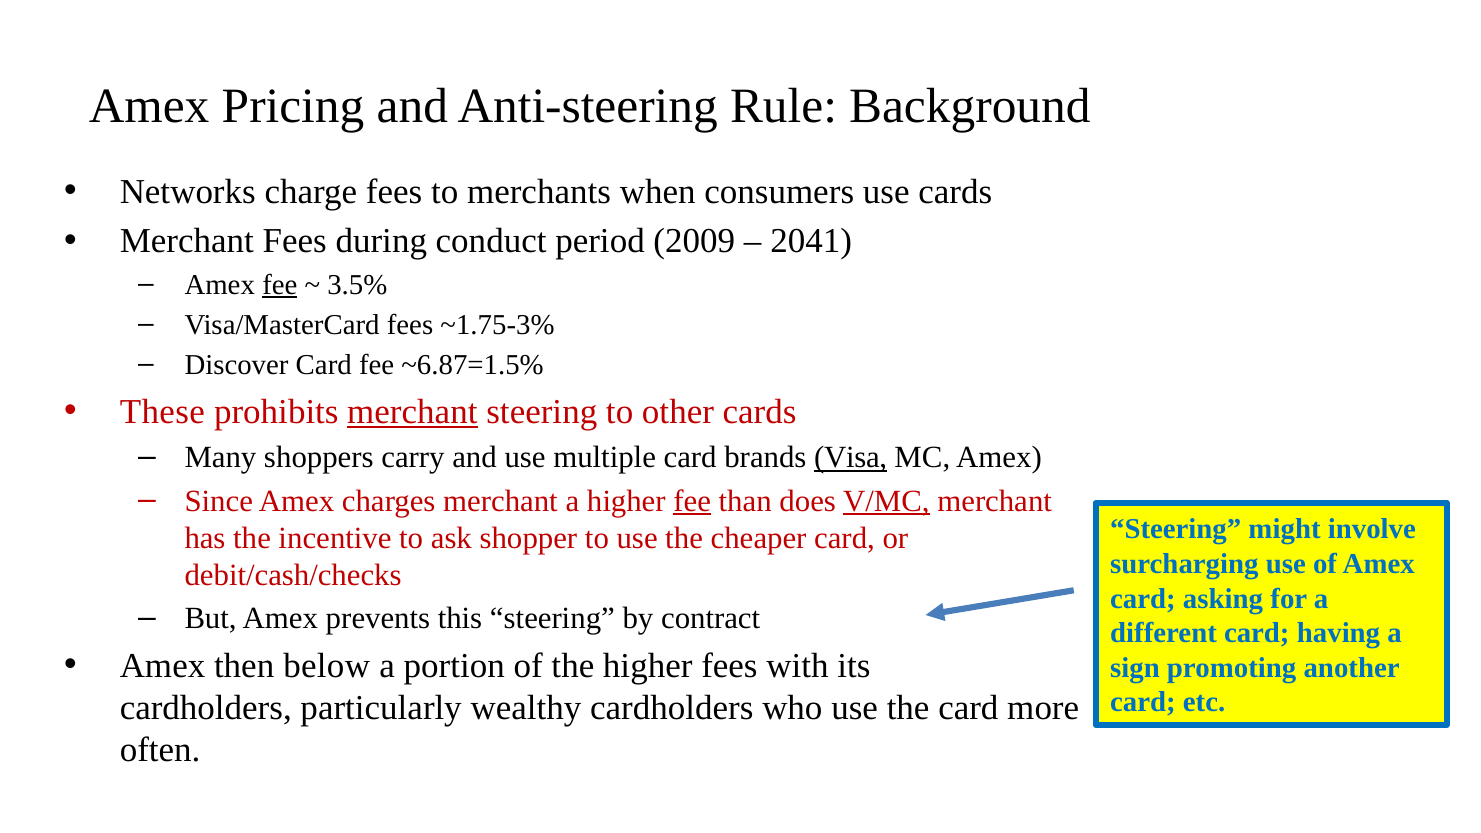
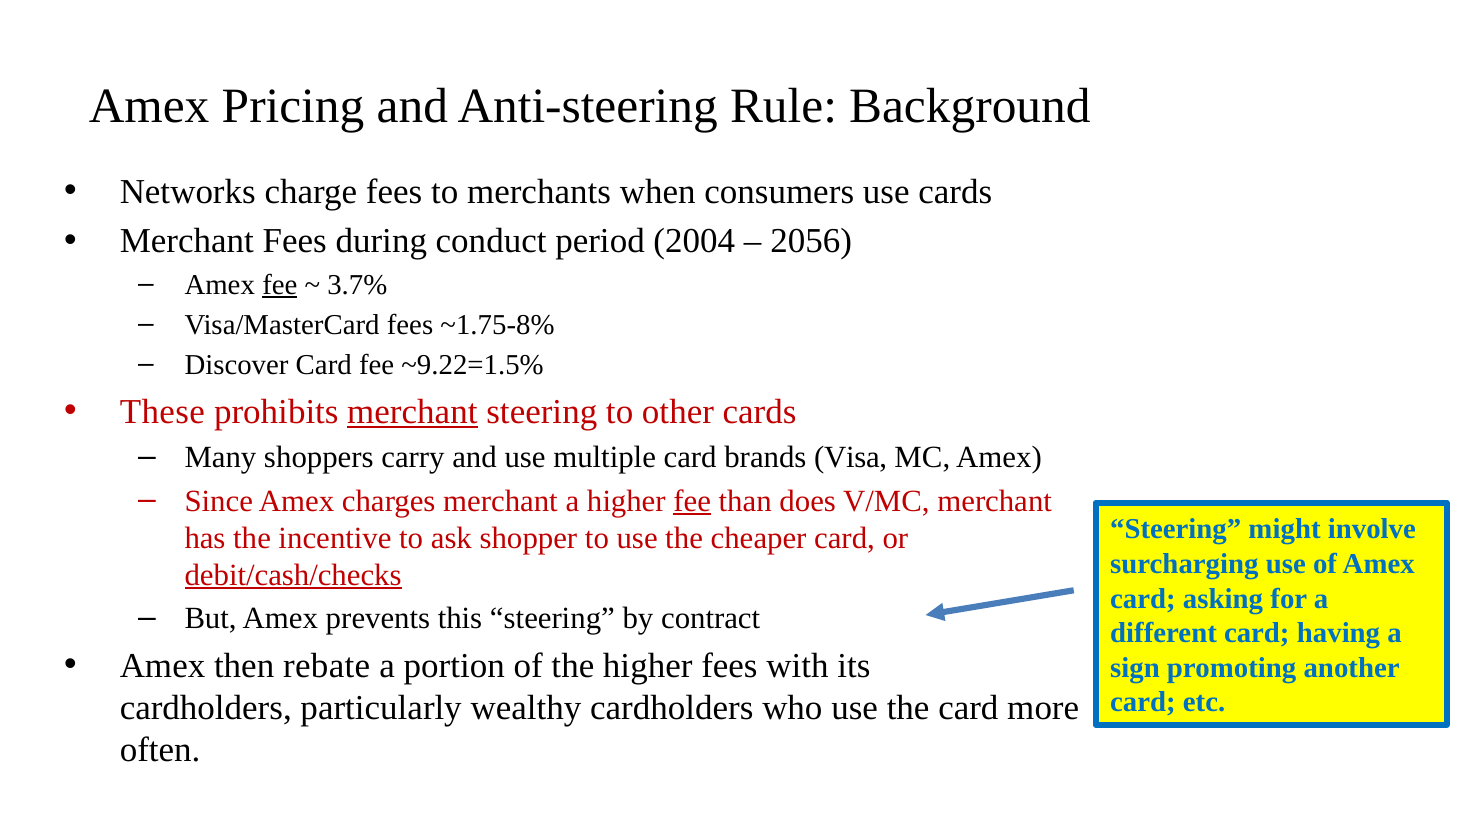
2009: 2009 -> 2004 (694, 241)
2041: 2041 -> 2056 (811, 241)
3.5%: 3.5% -> 3.7% (357, 285)
~1.75-3%: ~1.75-3% -> ~1.75-8% (498, 325)
~6.87=1.5%: ~6.87=1.5% -> ~9.22=1.5% (473, 365)
Visa underline: present -> none (851, 457)
V/MC underline: present -> none (886, 501)
debit/cash/checks underline: none -> present (293, 575)
below: below -> rebate (327, 666)
